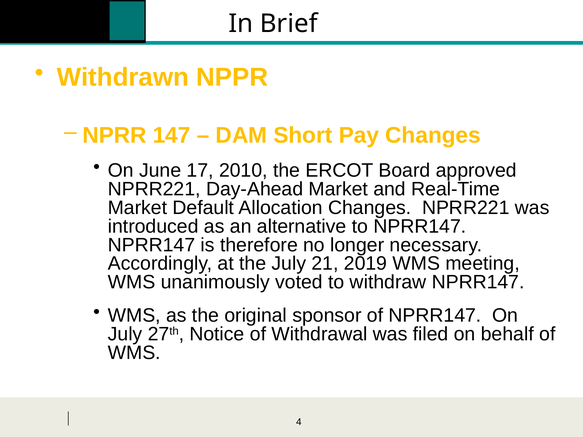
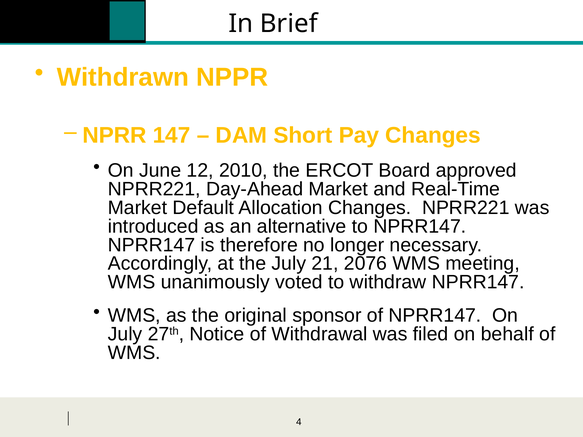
17: 17 -> 12 (200, 170)
2019: 2019 -> 2076 (365, 264)
